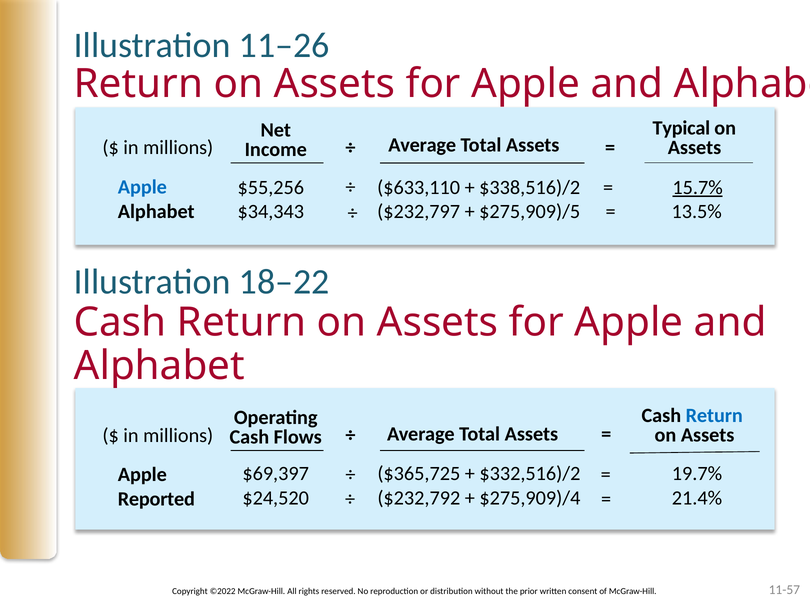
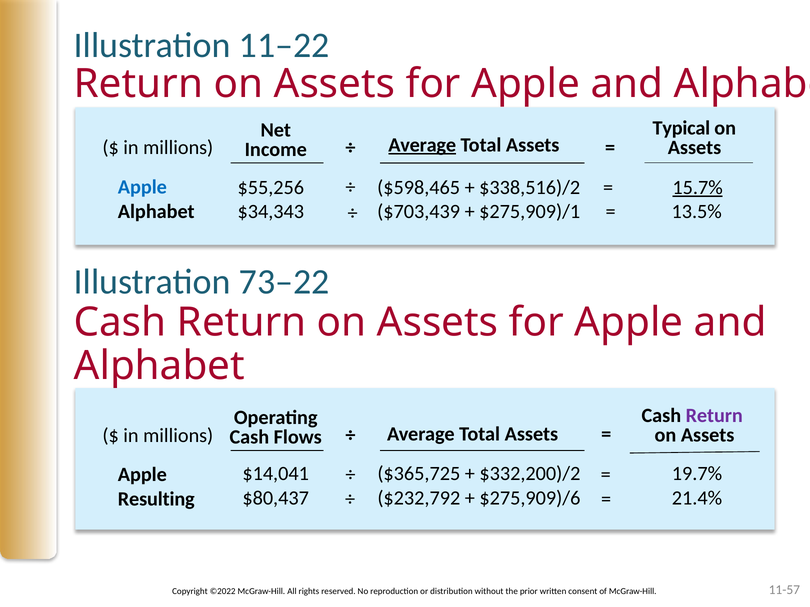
11–26: 11–26 -> 11–22 (284, 45)
Average underline: none -> present (422, 145)
$633,110: $633,110 -> $598,465 (419, 188)
$232,797: $232,797 -> $703,439 (419, 212)
$275,909)/5: $275,909)/5 -> $275,909)/1 (530, 212)
18–22: 18–22 -> 73–22 (284, 282)
Return colour: blue -> purple (714, 416)
$69,397: $69,397 -> $14,041 (276, 474)
$332,516)/2: $332,516)/2 -> $332,200)/2 (530, 474)
$24,520: $24,520 -> $80,437 (276, 498)
$275,909)/4: $275,909)/4 -> $275,909)/6 (530, 498)
Reported: Reported -> Resulting (156, 499)
